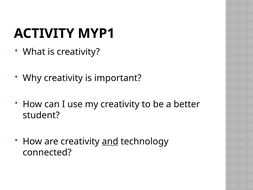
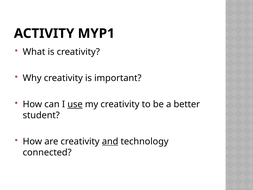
use underline: none -> present (75, 104)
